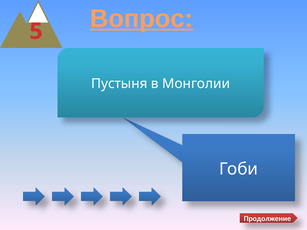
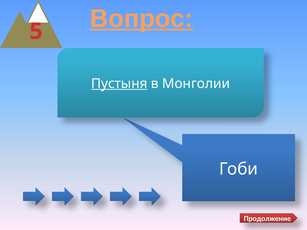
Пустыня underline: none -> present (119, 84)
